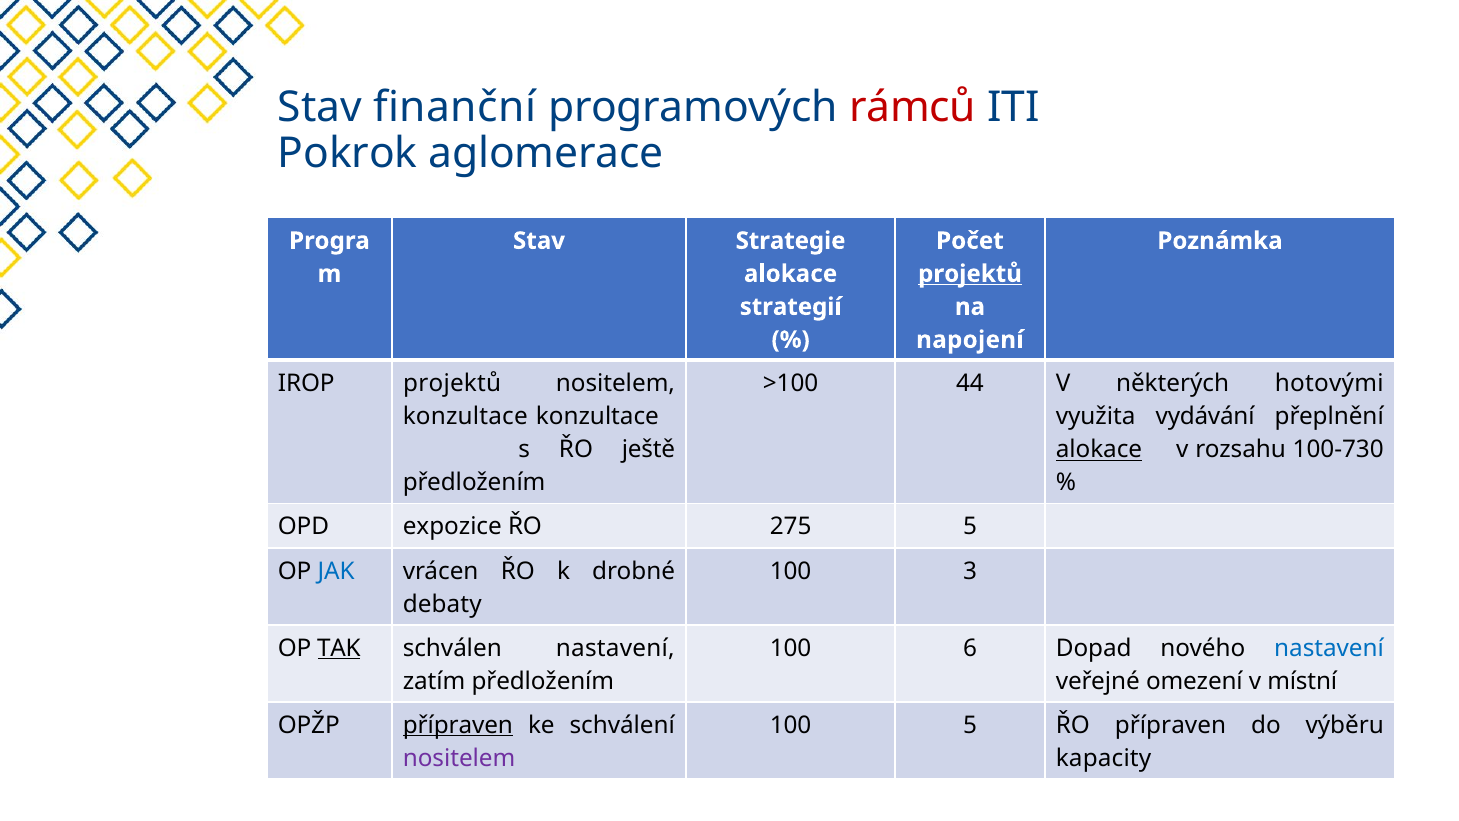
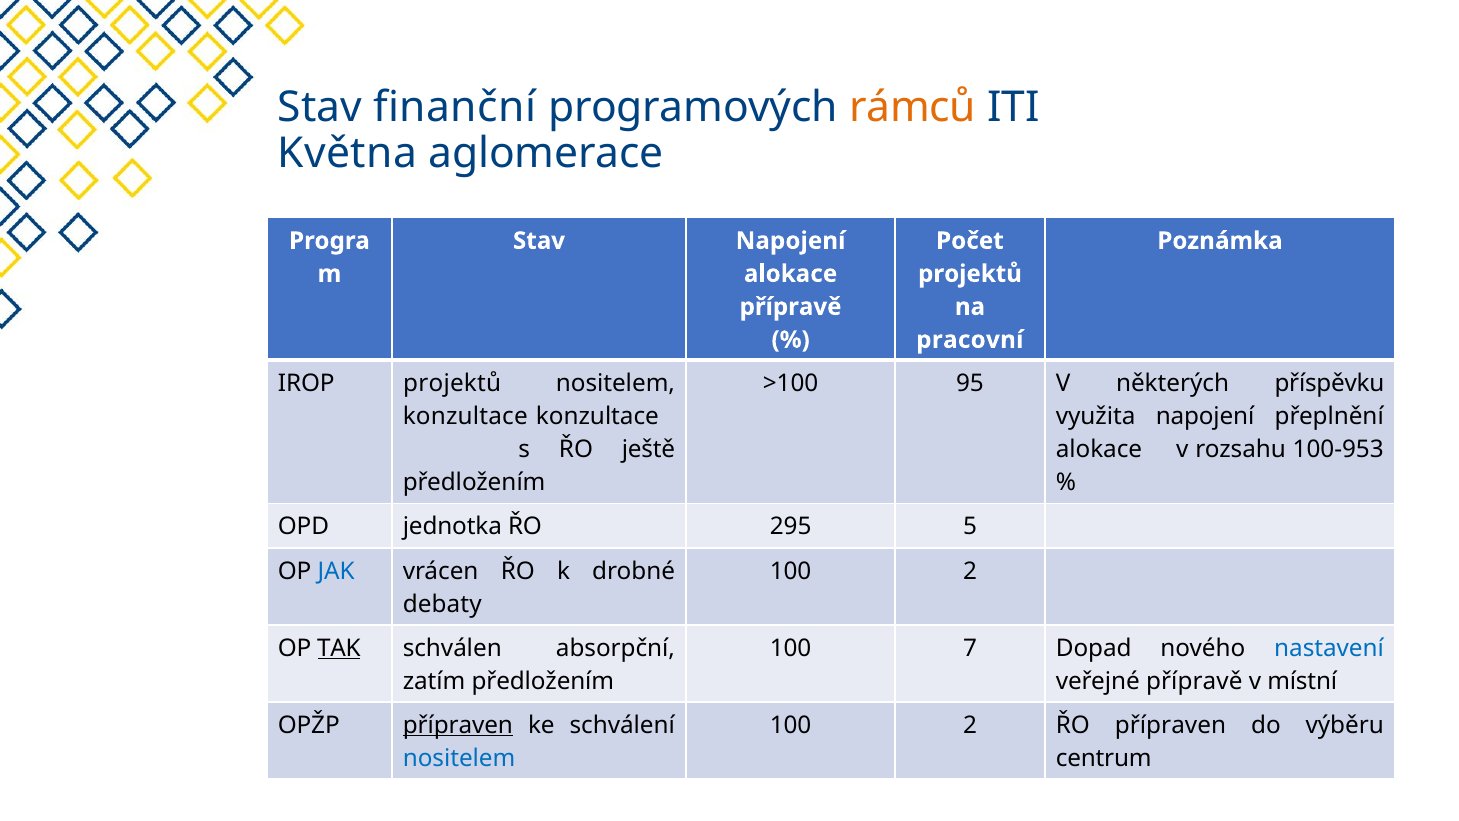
rámců colour: red -> orange (913, 107)
Pokrok: Pokrok -> Května (347, 153)
Stav Strategie: Strategie -> Napojení (790, 241)
projektů underline: present -> none (970, 274)
strategií: strategií -> přípravě (791, 307)
napojení: napojení -> pracovní (970, 340)
44: 44 -> 95 (970, 384)
hotovými: hotovými -> příspěvku (1330, 384)
využita vydávání: vydávání -> napojení (1205, 417)
alokace underline: present -> none (1099, 450)
100-730: 100-730 -> 100-953 (1338, 450)
expozice: expozice -> jednotka (452, 527)
275: 275 -> 295 (791, 527)
3: 3 -> 2 (970, 571)
schválen nastavení: nastavení -> absorpční (615, 648)
6: 6 -> 7 (970, 648)
veřejné omezení: omezení -> přípravě (1194, 681)
5: 5 -> 2 (970, 725)
nositelem colour: purple -> blue (459, 758)
kapacity: kapacity -> centrum (1104, 758)
